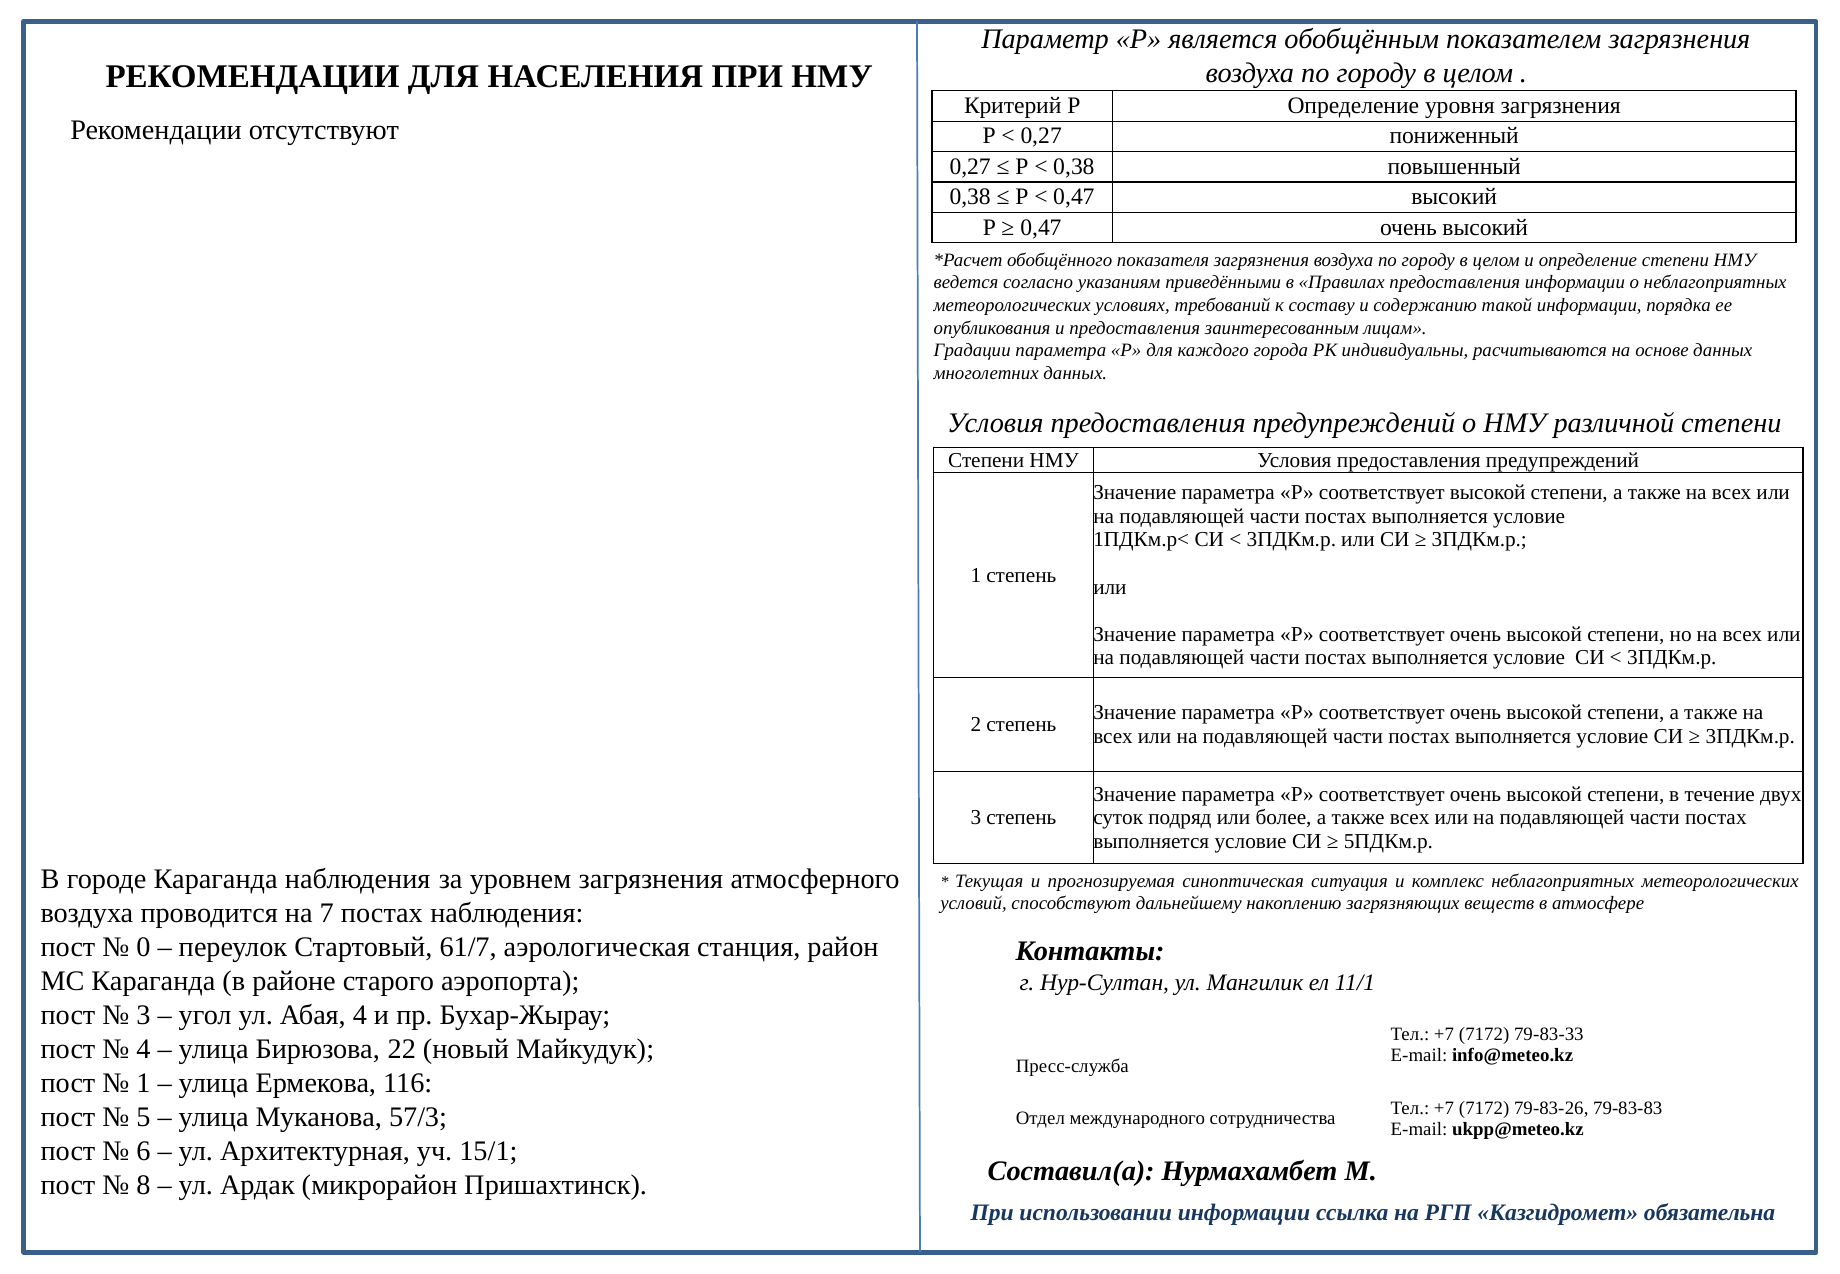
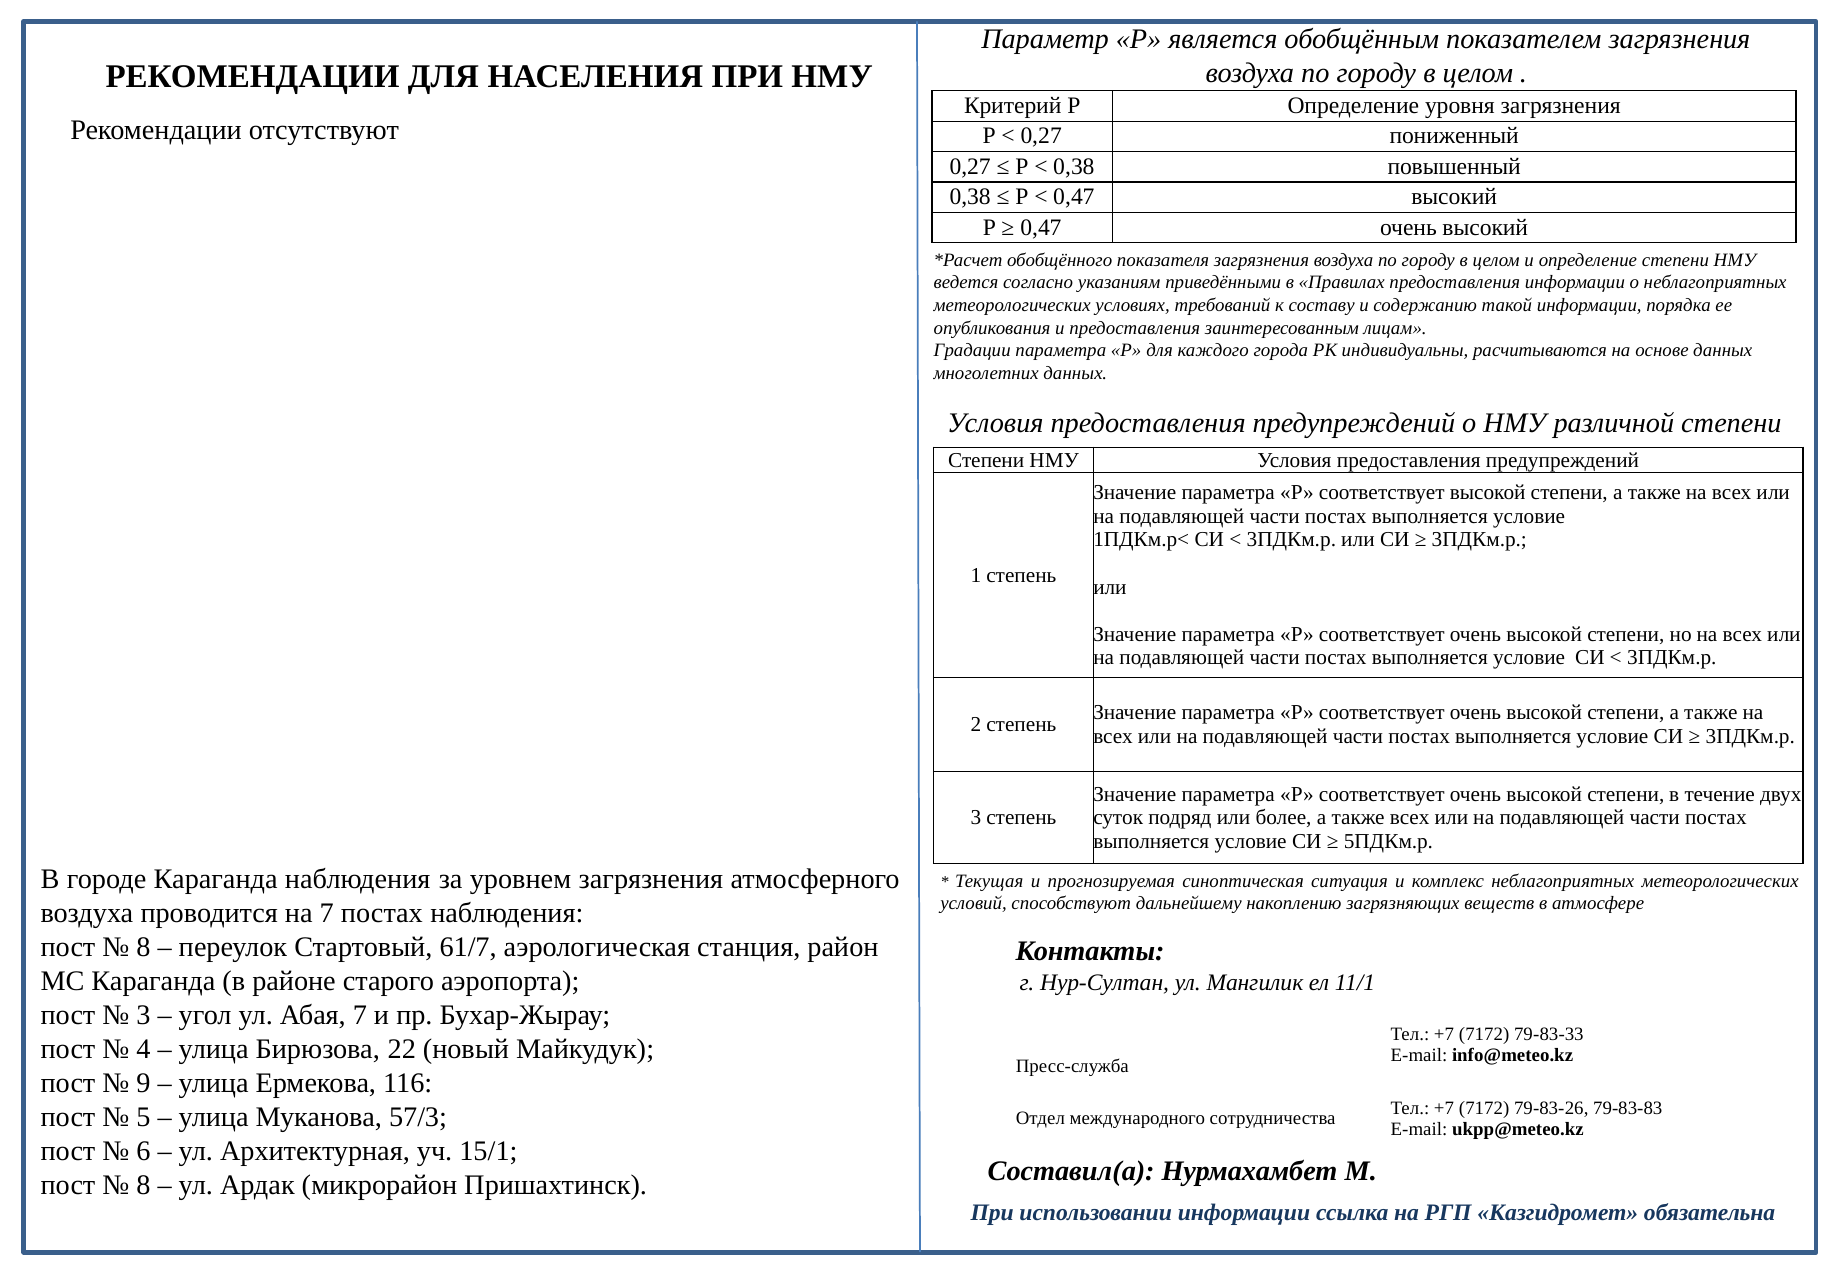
0: 0 -> 8 (143, 947)
Абая 4: 4 -> 7 (360, 1015)
1: 1 -> 9 (143, 1083)
